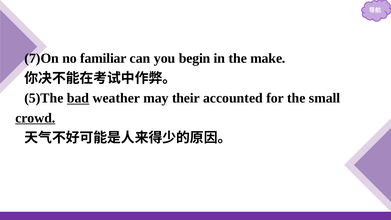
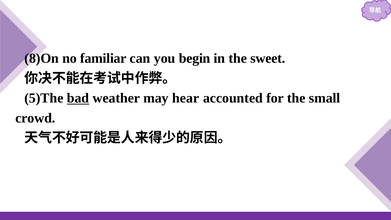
7)On: 7)On -> 8)On (42, 58)
make: make -> sweet (268, 58)
their: their -> hear (186, 98)
crowd underline: present -> none (35, 118)
